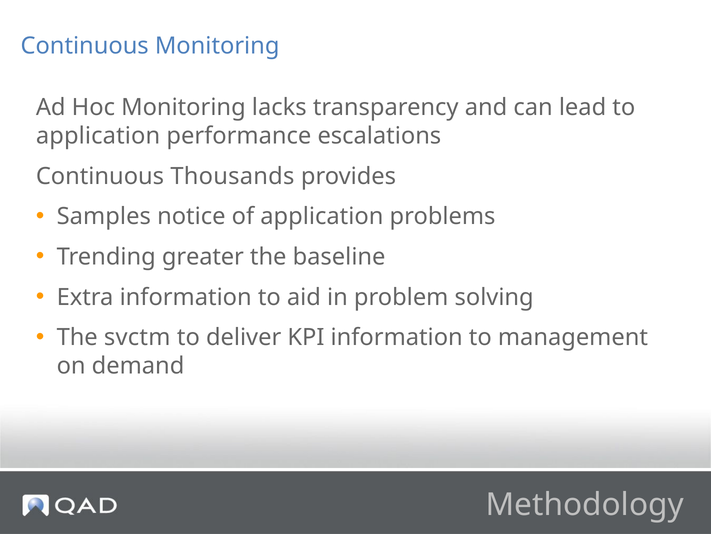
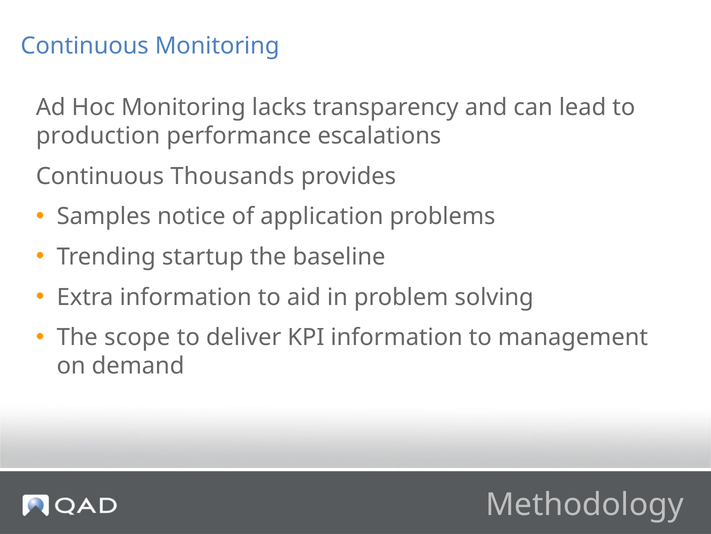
application: application -> production (98, 136)
greater: greater -> startup (203, 257)
svctm: svctm -> scope (137, 337)
